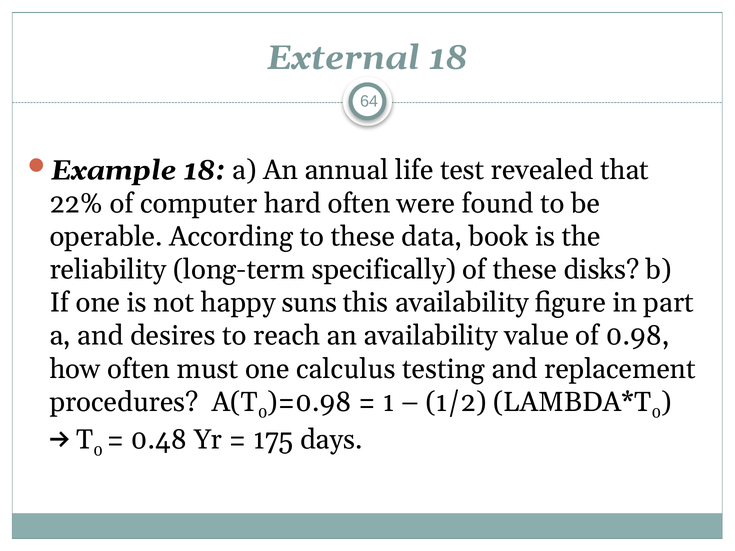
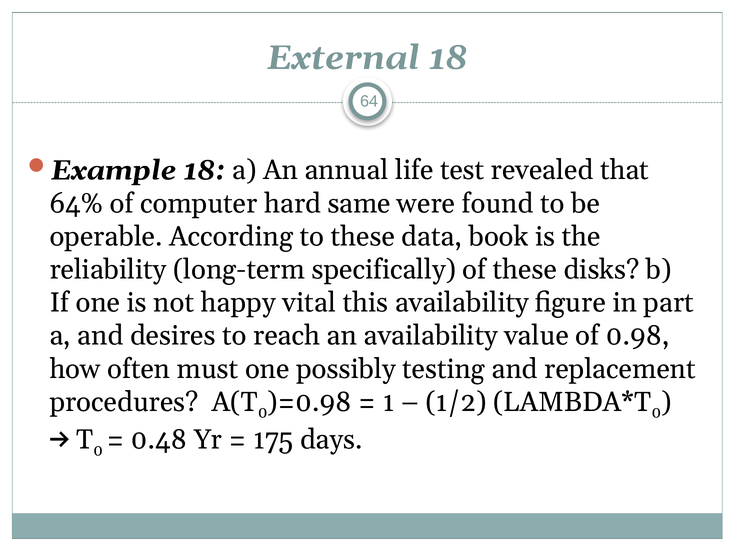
22%: 22% -> 64% (76, 204)
hard often: often -> same (359, 204)
suns: suns -> vital (309, 303)
calculus: calculus -> possibly (346, 369)
